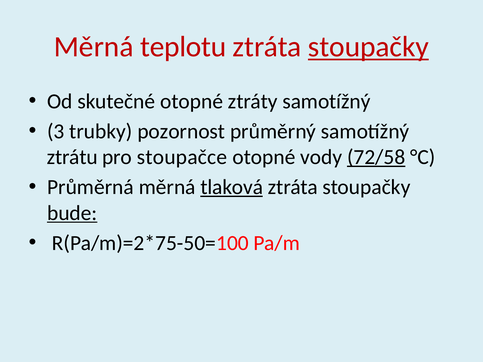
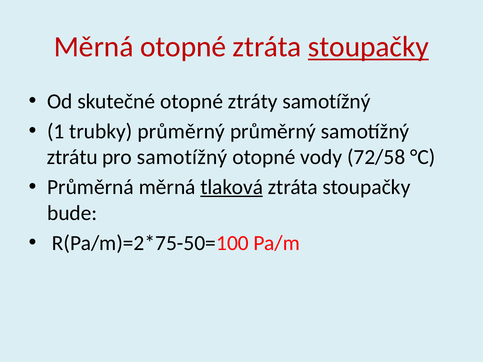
Měrná teplotu: teplotu -> otopné (183, 47)
3: 3 -> 1 (56, 131)
trubky pozornost: pozornost -> průměrný (181, 131)
pro stoupačce: stoupačce -> samotížný (182, 157)
72/58 underline: present -> none (376, 157)
bude underline: present -> none (72, 213)
